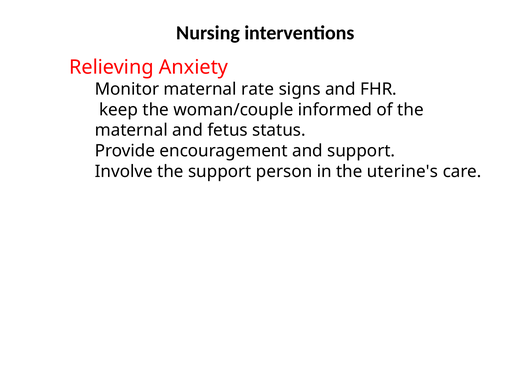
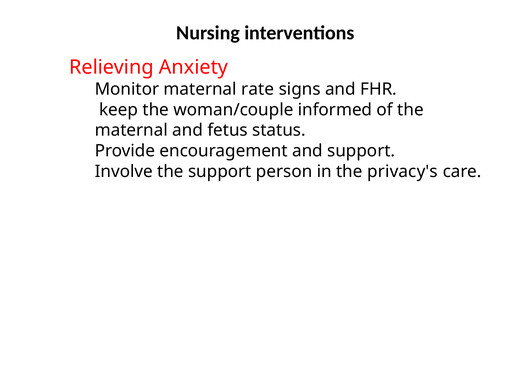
uterine's: uterine's -> privacy's (402, 171)
